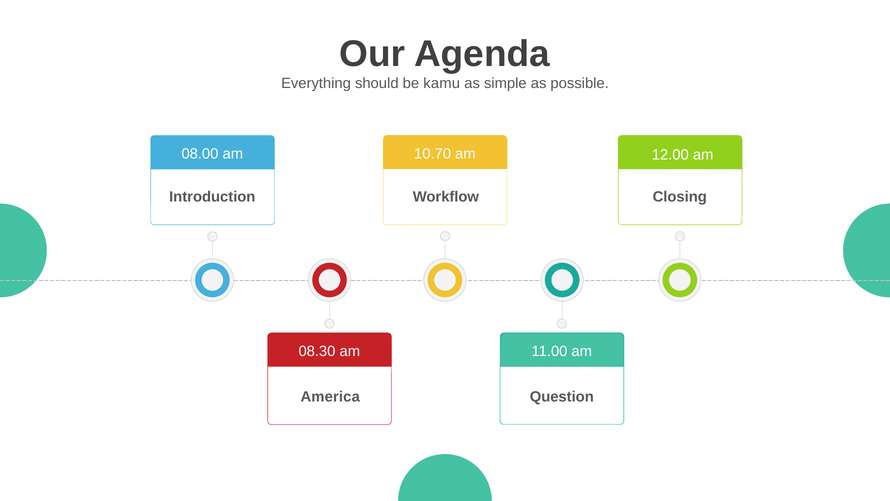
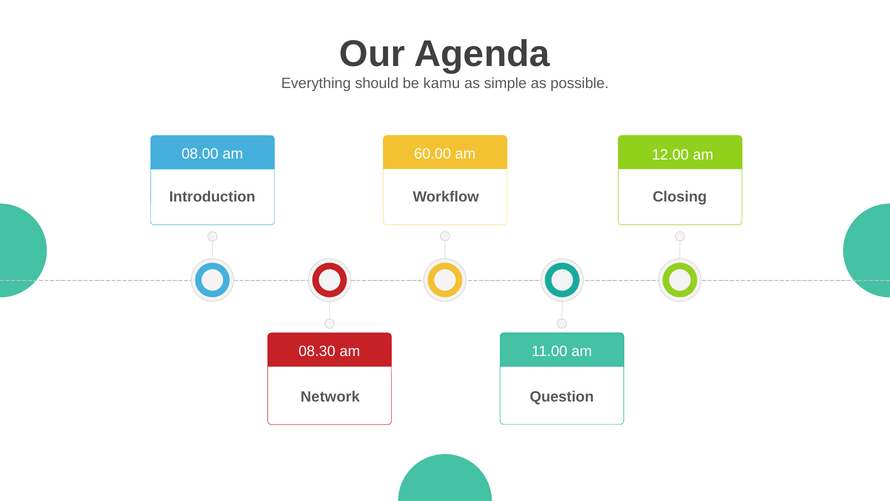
10.70: 10.70 -> 60.00 (433, 154)
America: America -> Network (330, 397)
